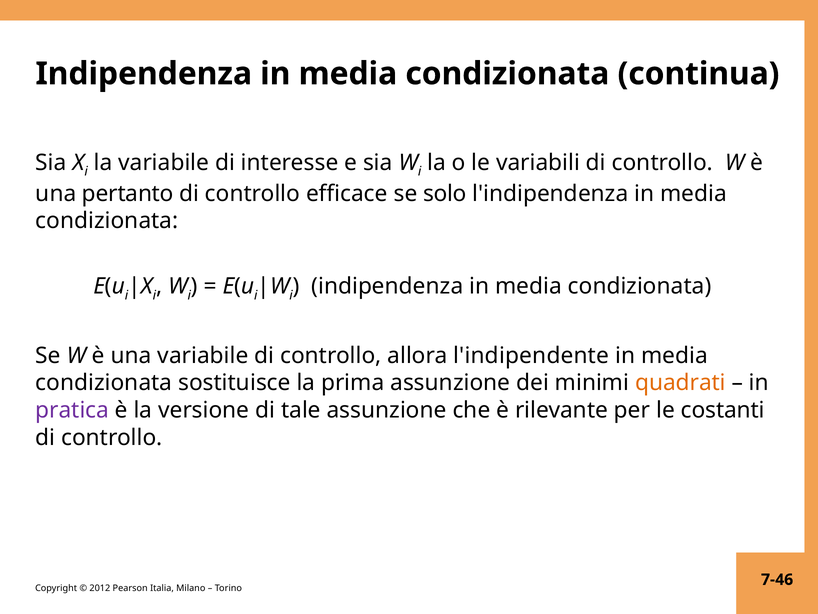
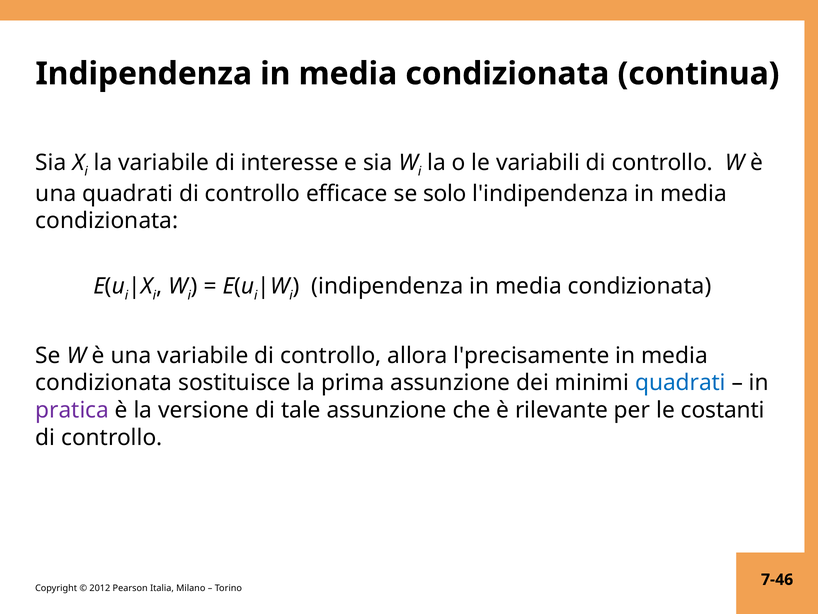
una pertanto: pertanto -> quadrati (128, 193)
l'indipendente: l'indipendente -> l'precisamente (531, 355)
quadrati colour: orange -> blue (680, 383)
